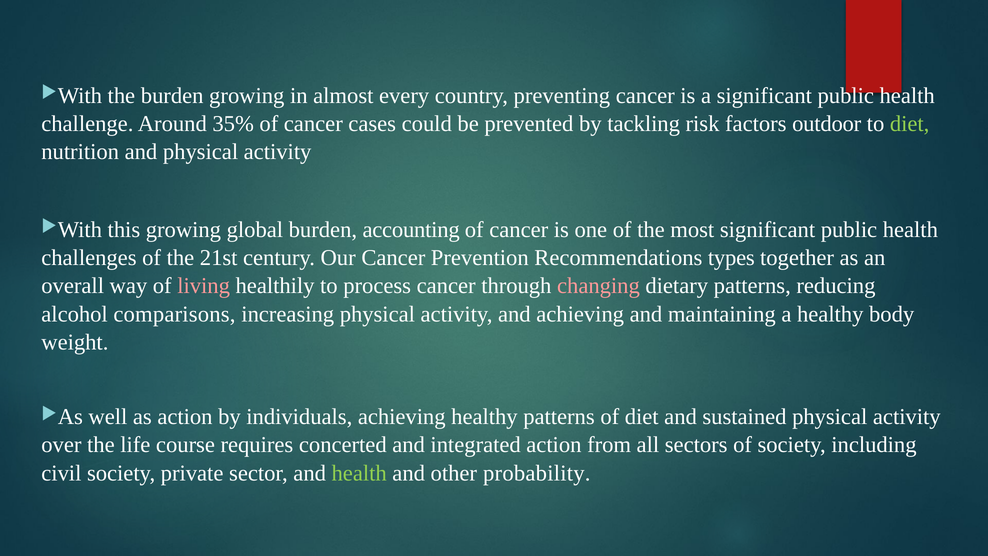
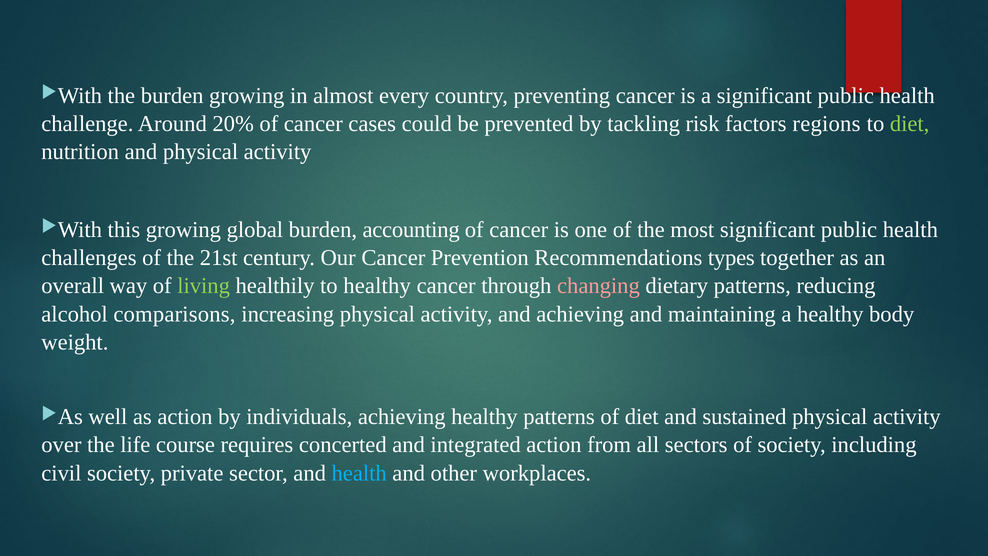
35%: 35% -> 20% (233, 124)
outdoor: outdoor -> regions (826, 124)
living colour: pink -> light green (204, 286)
to process: process -> healthy (377, 286)
health colour: light green -> light blue (359, 473)
probability: probability -> workplaces (537, 473)
